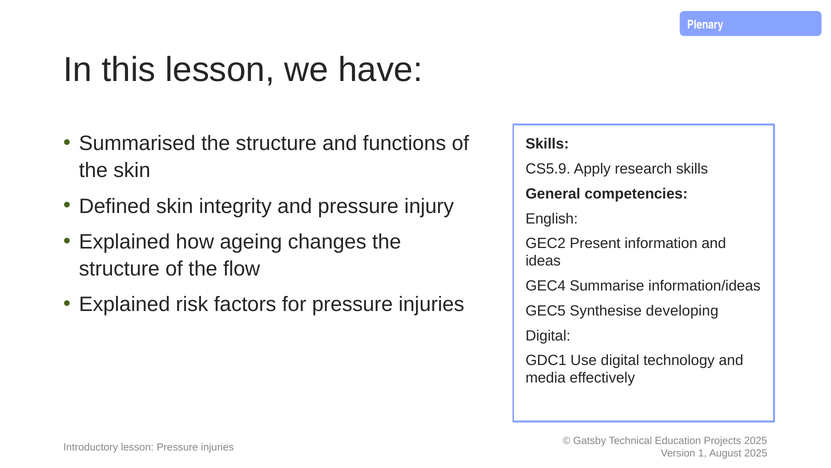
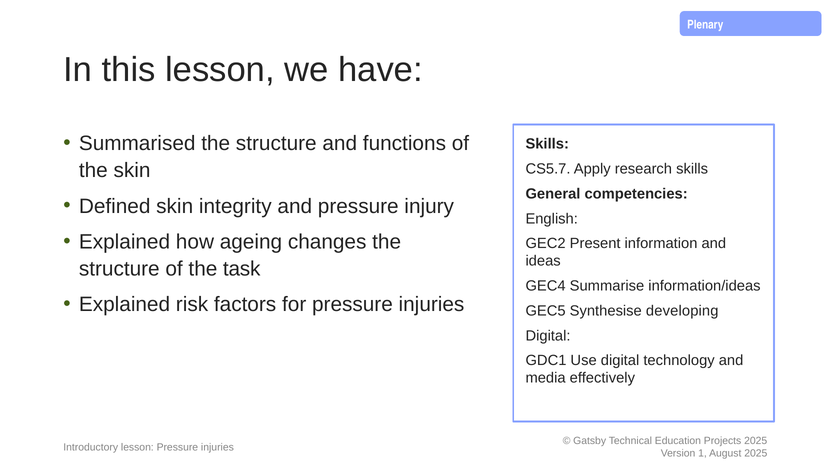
CS5.9: CS5.9 -> CS5.7 (548, 169)
flow: flow -> task (242, 268)
